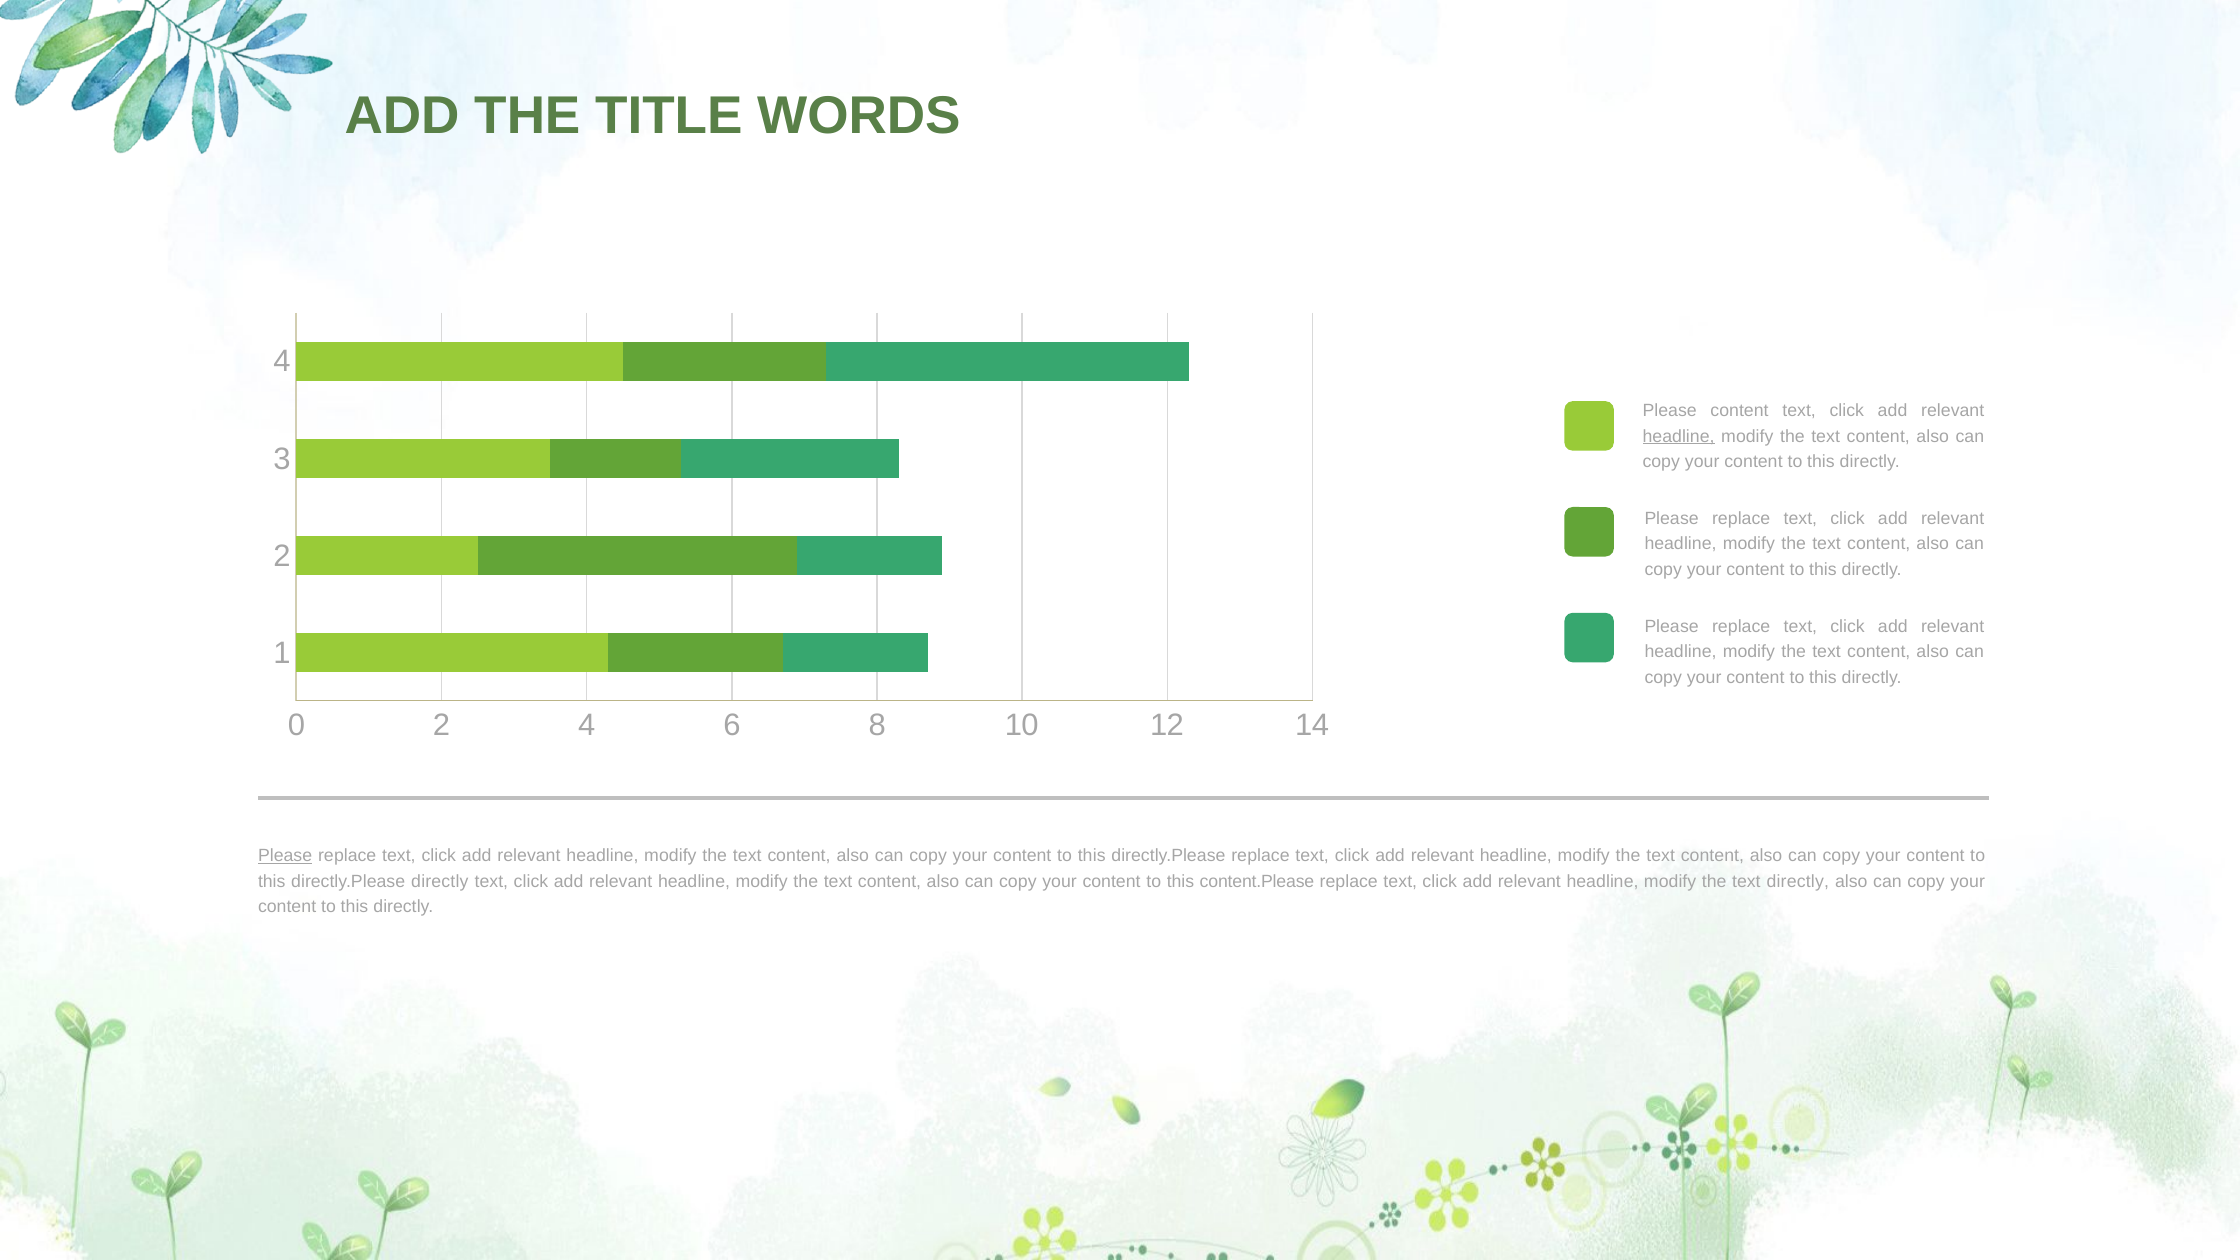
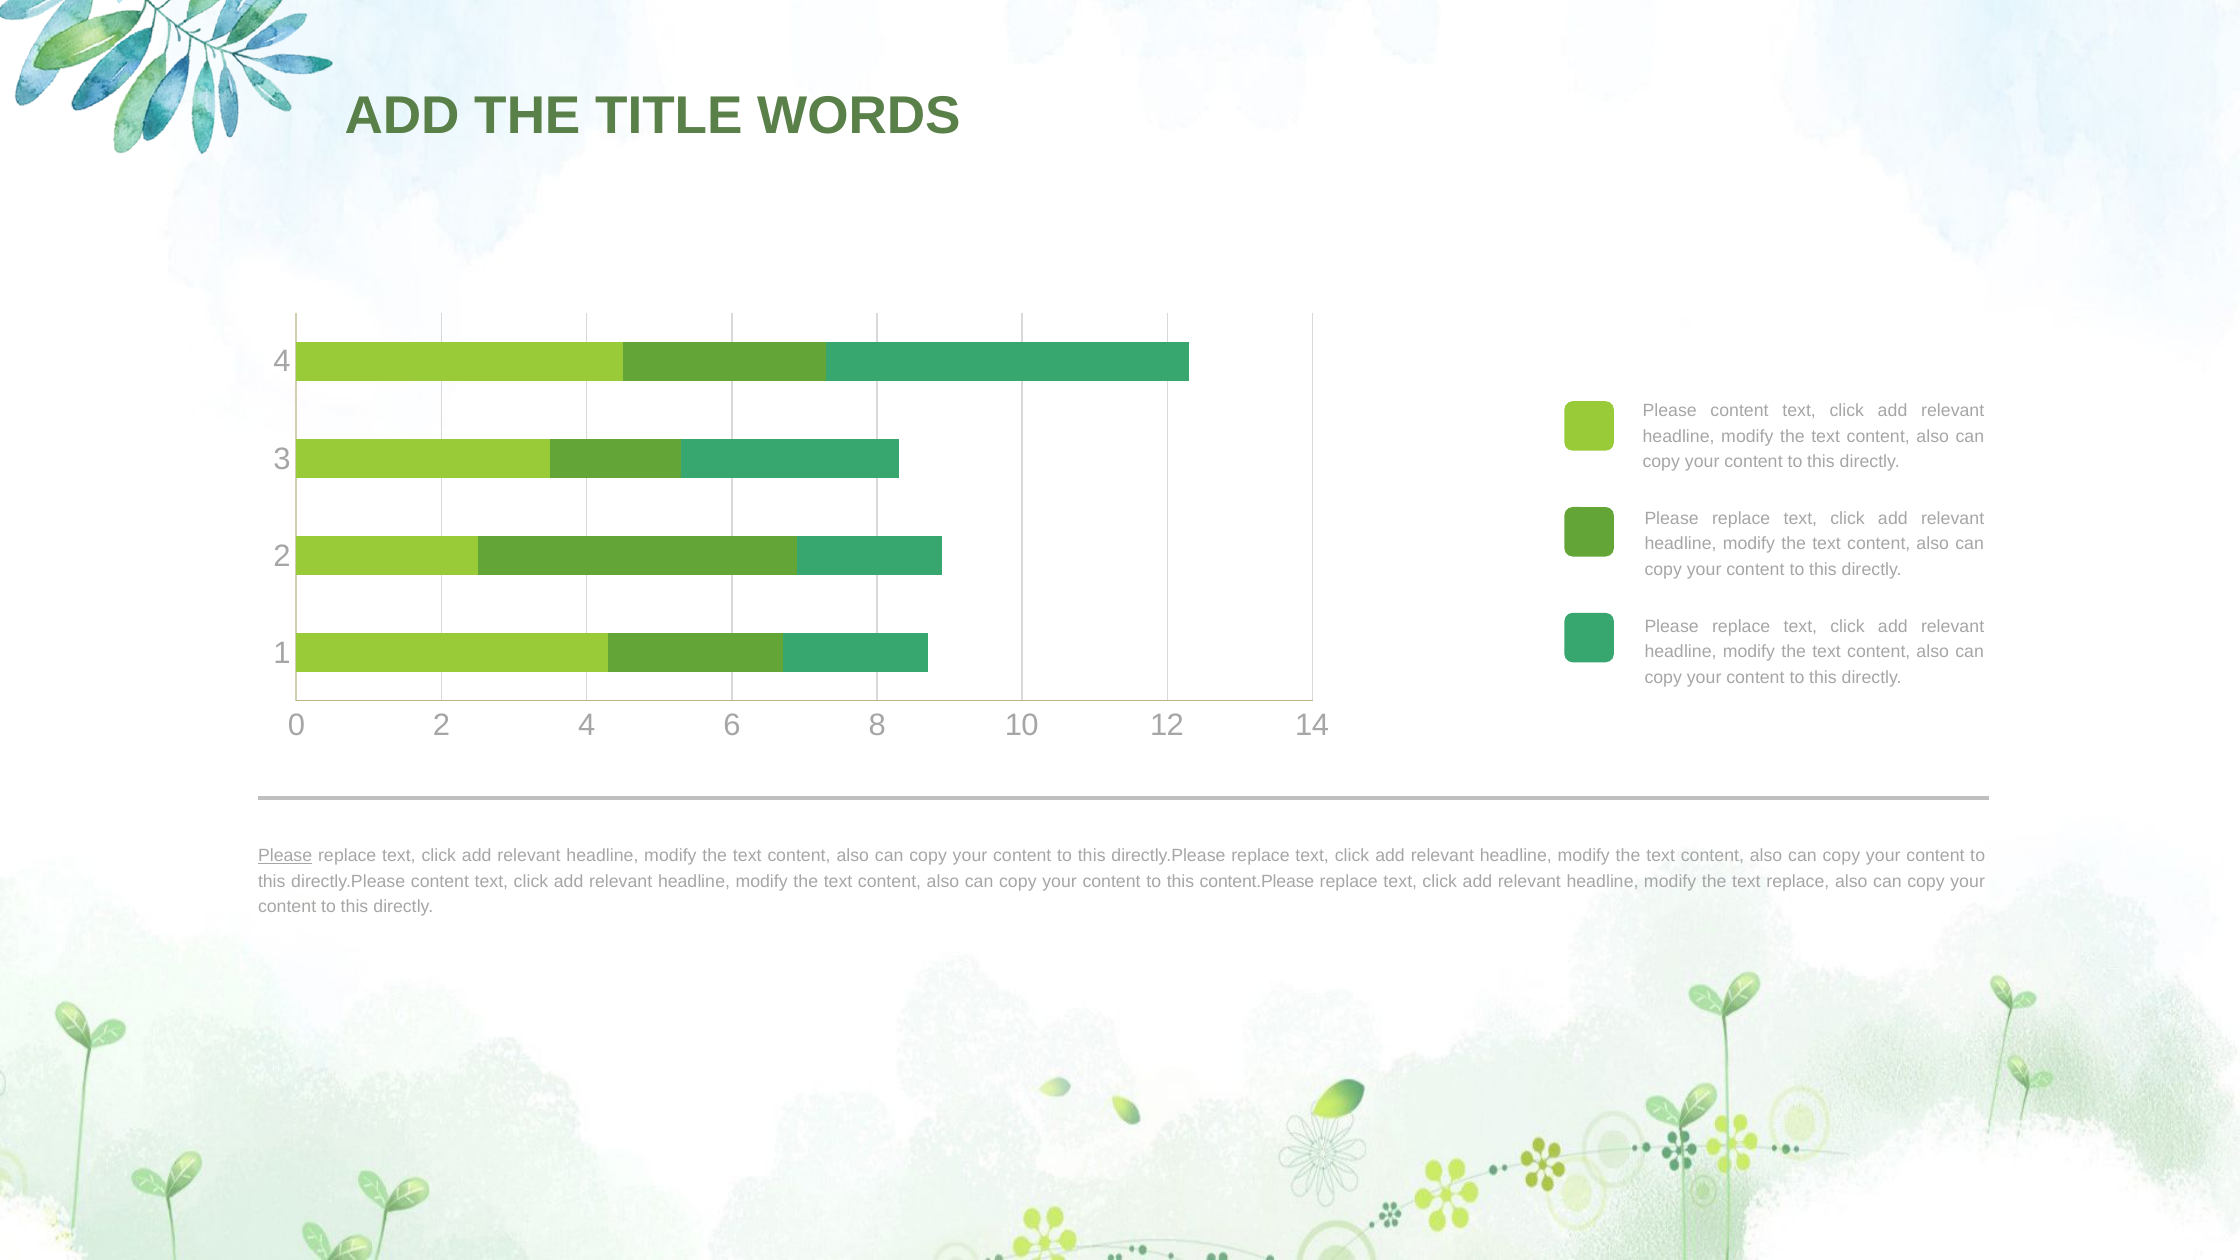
headline underline: present -> none (1679, 436)
directly.Please directly: directly -> content (440, 881)
text directly: directly -> replace (1798, 881)
